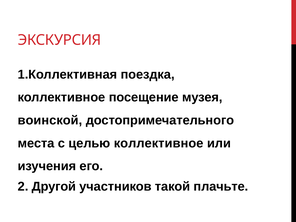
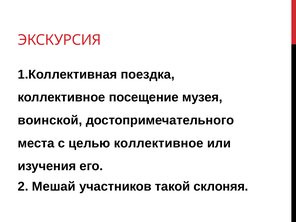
Другой: Другой -> Мешай (54, 187)
плачьте: плачьте -> склоняя (221, 187)
